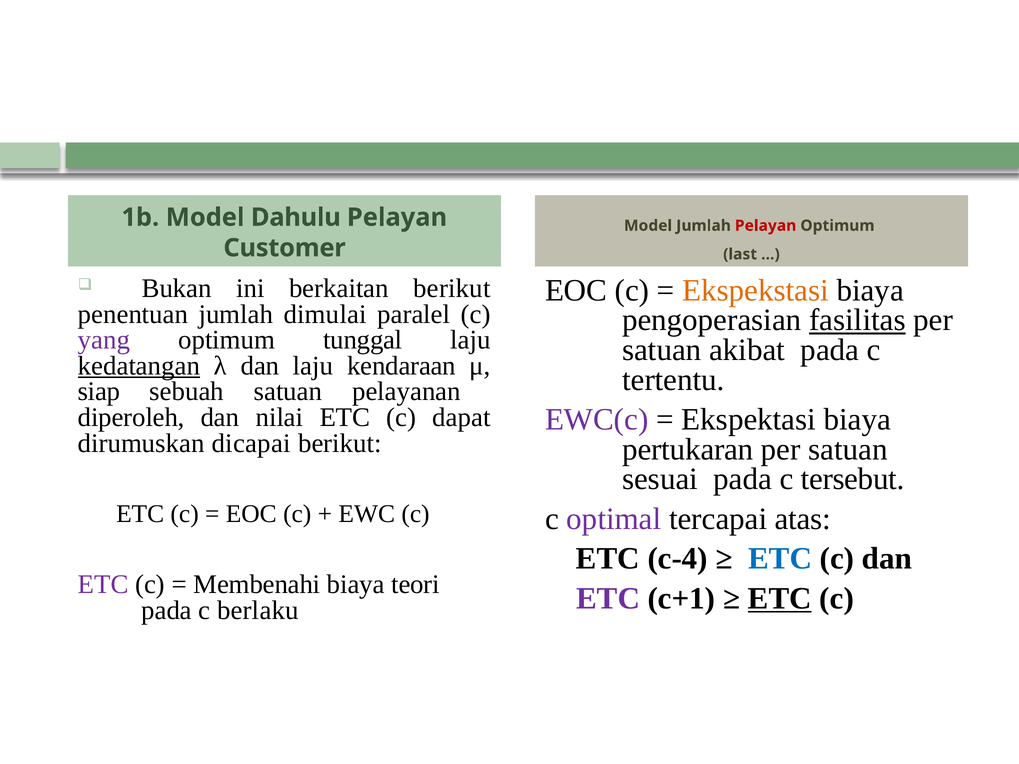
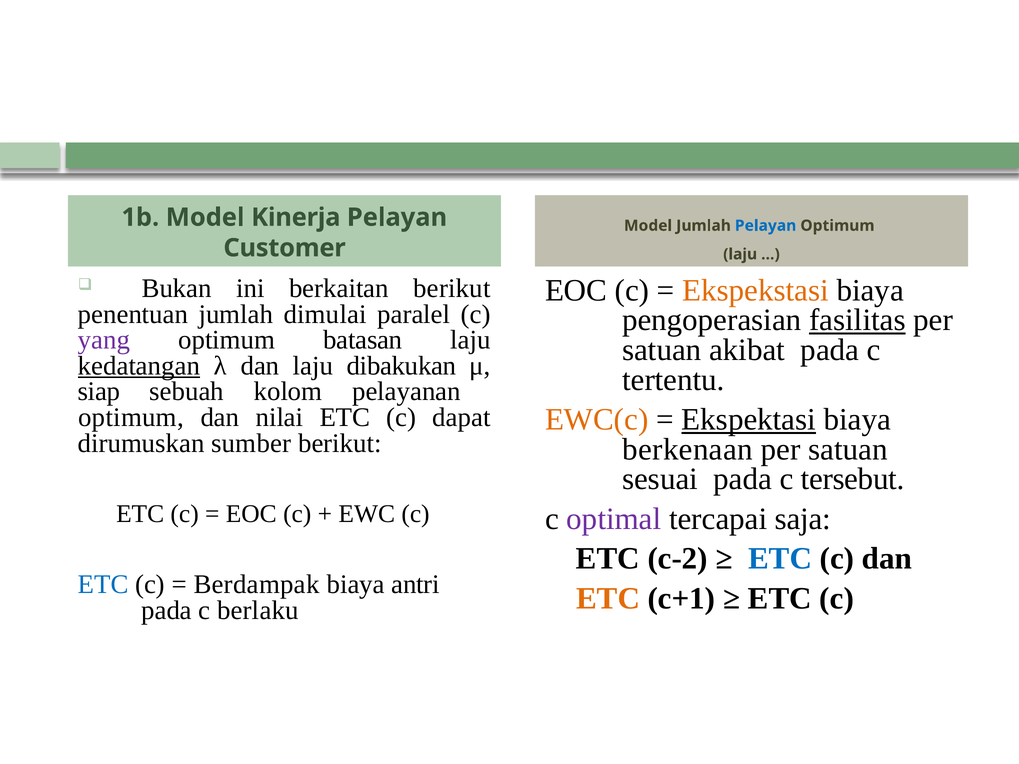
Dahulu: Dahulu -> Kinerja (296, 217)
Pelayan colour: red -> blue (766, 226)
last: last -> laju (740, 254)
tunggal: tunggal -> batasan (363, 340)
kendaraan: kendaraan -> dibakukan (402, 366)
sebuah satuan: satuan -> kolom (288, 392)
diperoleh: diperoleh -> optimum (131, 418)
EWC(c colour: purple -> orange (597, 420)
Ekspektasi underline: none -> present (749, 420)
dicapai: dicapai -> sumber (251, 443)
pertukaran: pertukaran -> berkenaan (688, 449)
atas: atas -> saja (803, 519)
c-4: c-4 -> c-2 (678, 559)
ETC colour: purple -> blue (103, 585)
Membenahi: Membenahi -> Berdampak (257, 585)
teori: teori -> antri (415, 585)
ETC colour: purple -> orange (608, 599)
ETC underline: present -> none (780, 599)
